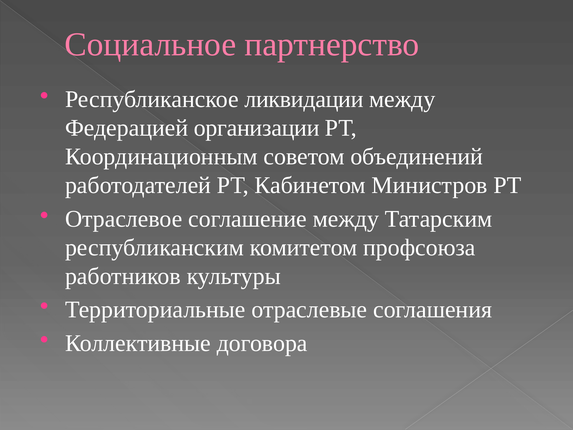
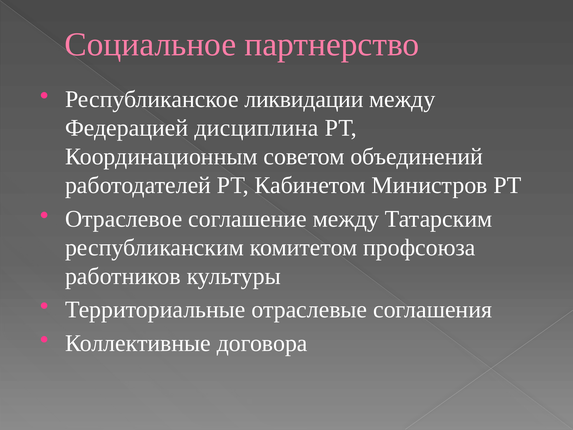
организации: организации -> дисциплина (256, 128)
